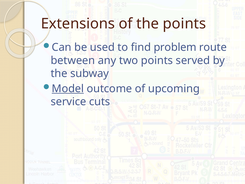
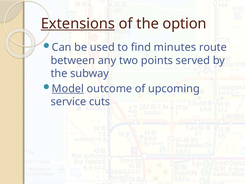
Extensions underline: none -> present (78, 24)
the points: points -> option (185, 24)
problem: problem -> minutes (175, 47)
